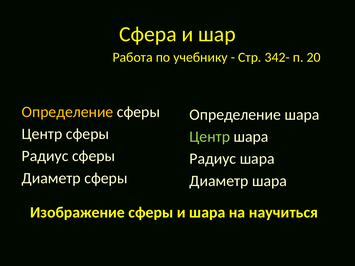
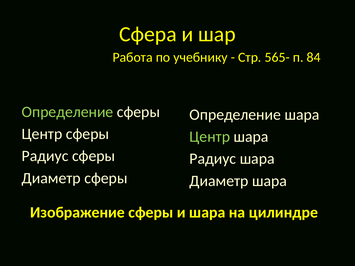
342-: 342- -> 565- (277, 57)
20: 20 -> 84 (314, 57)
Определение colour: yellow -> light green (68, 112)
научиться: научиться -> цилиндре (283, 213)
